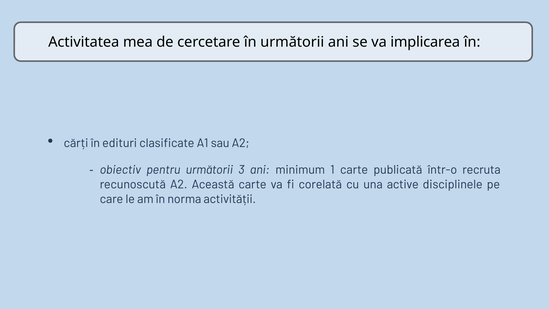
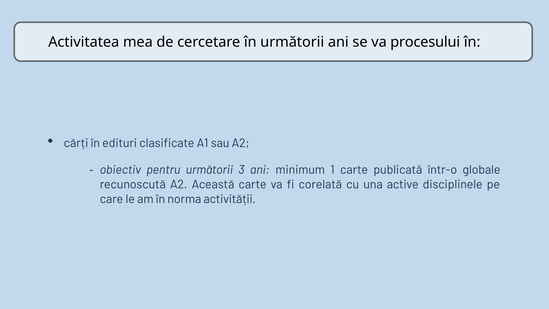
implicarea: implicarea -> procesului (425, 42)
recruta: recruta -> globale (481, 170)
